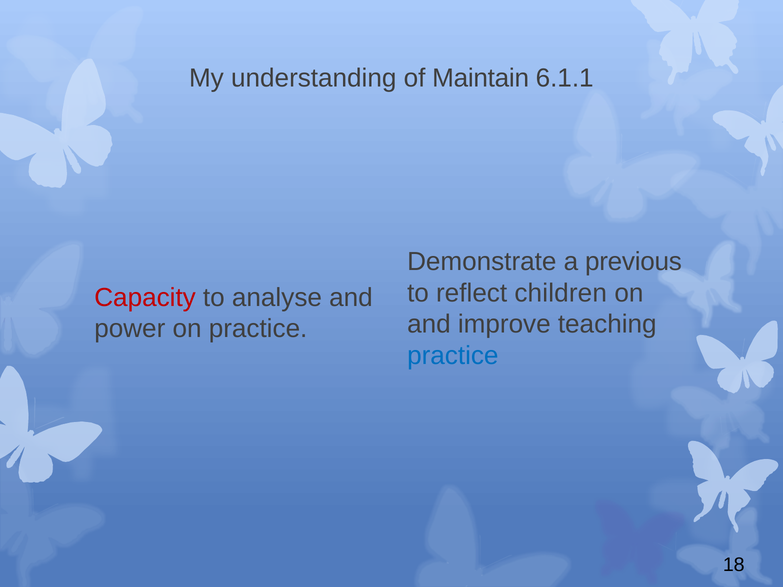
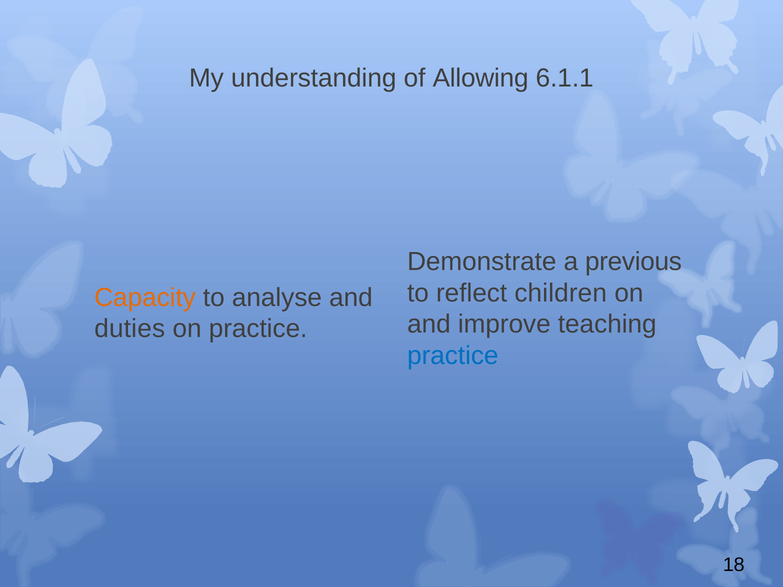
Maintain: Maintain -> Allowing (481, 78)
Capacity colour: red -> orange (145, 298)
power: power -> duties (130, 329)
